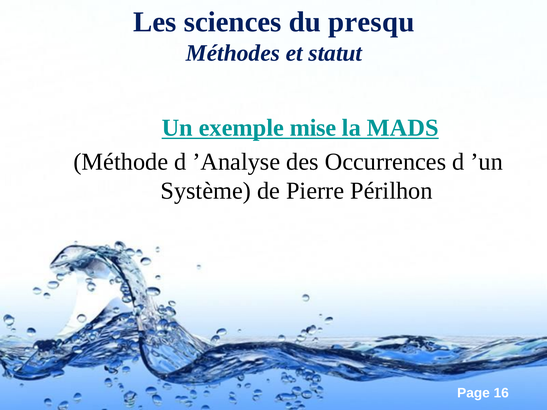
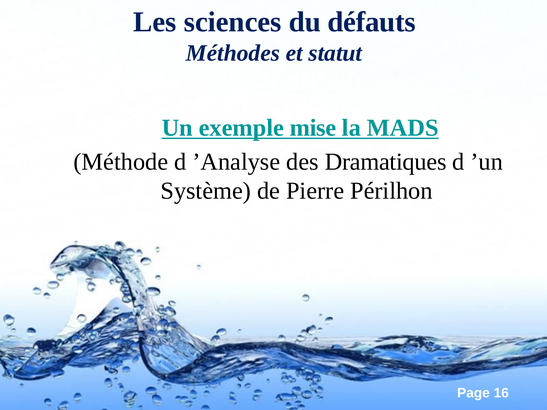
presqu: presqu -> défauts (372, 22)
Occurrences: Occurrences -> Dramatiques (386, 162)
